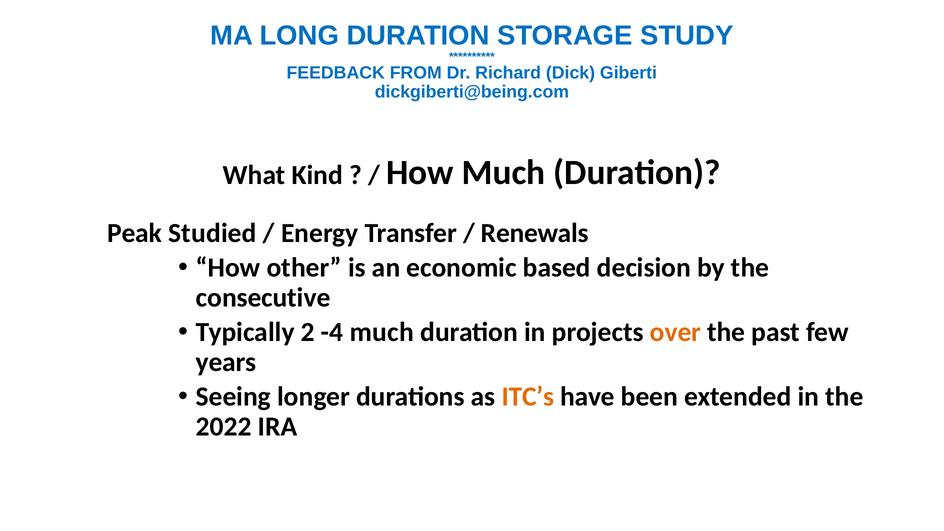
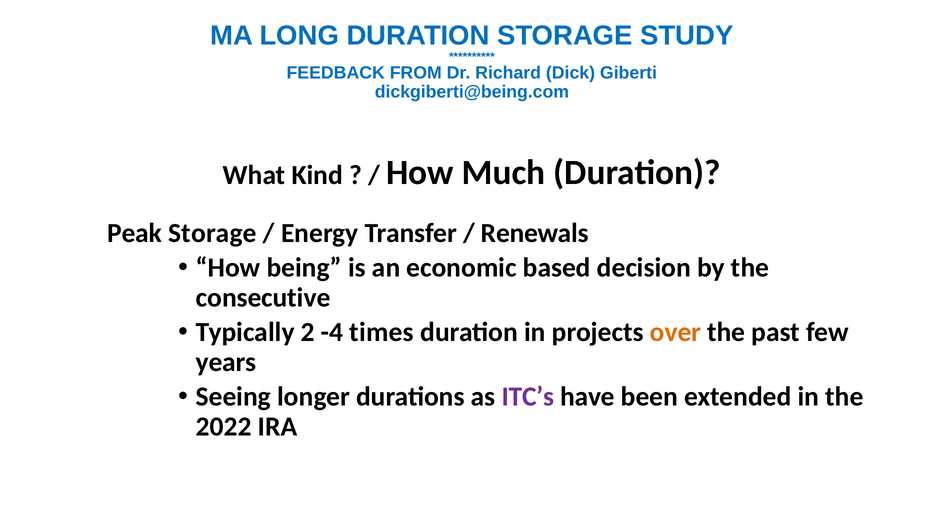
Peak Studied: Studied -> Storage (213, 233)
other: other -> being (304, 268)
-4 much: much -> times (382, 332)
ITC’s colour: orange -> purple (528, 397)
